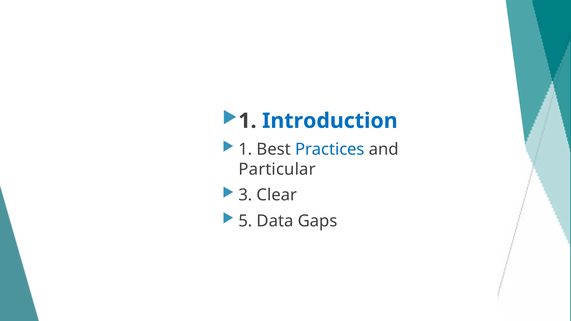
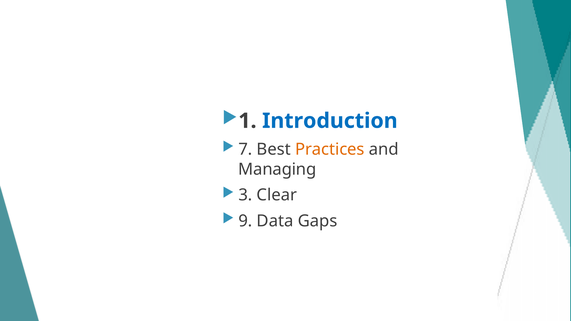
1: 1 -> 7 (245, 149)
Practices colour: blue -> orange (330, 149)
Particular: Particular -> Managing (277, 169)
5: 5 -> 9 (245, 221)
